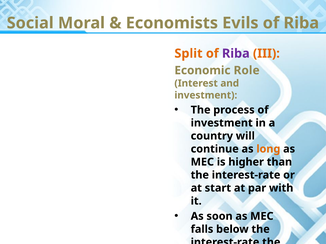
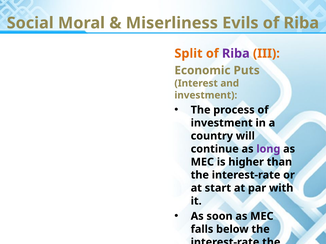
Economists: Economists -> Miserliness (172, 23)
Role: Role -> Puts (247, 71)
long colour: orange -> purple (268, 149)
